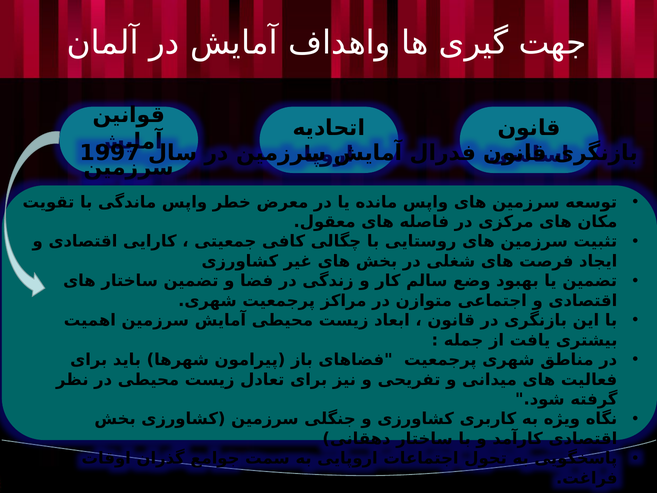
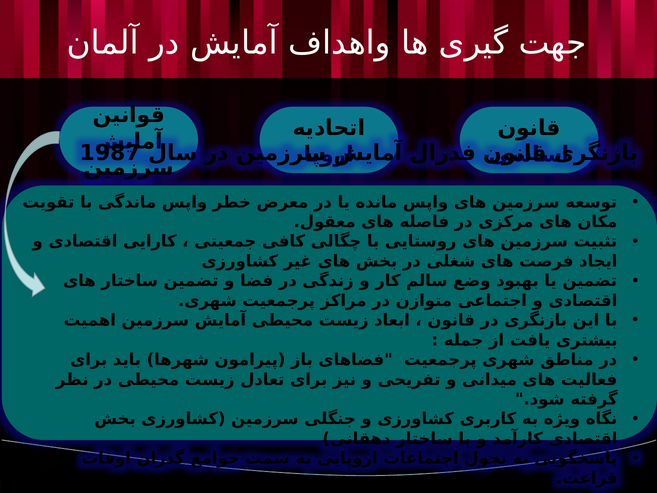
1997: 1997 -> 1987 (110, 153)
